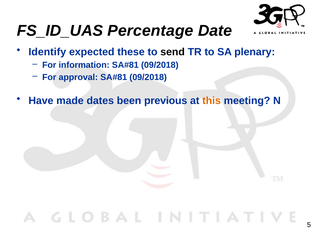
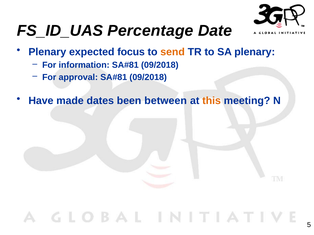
Identify: Identify -> Plenary (47, 52)
these: these -> focus (131, 52)
send colour: black -> orange (173, 52)
previous: previous -> between (166, 101)
